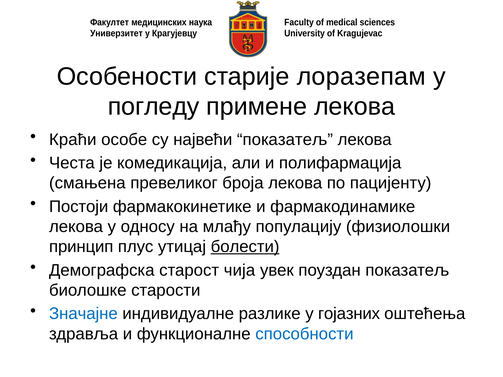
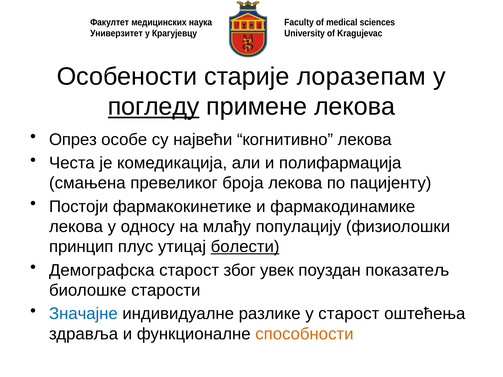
погледу underline: none -> present (154, 107)
Краћи: Краћи -> Опрез (73, 140)
највећи показатељ: показатељ -> когнитивно (285, 140)
чија: чија -> због (240, 270)
у гојазних: гојазних -> старост (349, 314)
способности colour: blue -> orange (304, 334)
